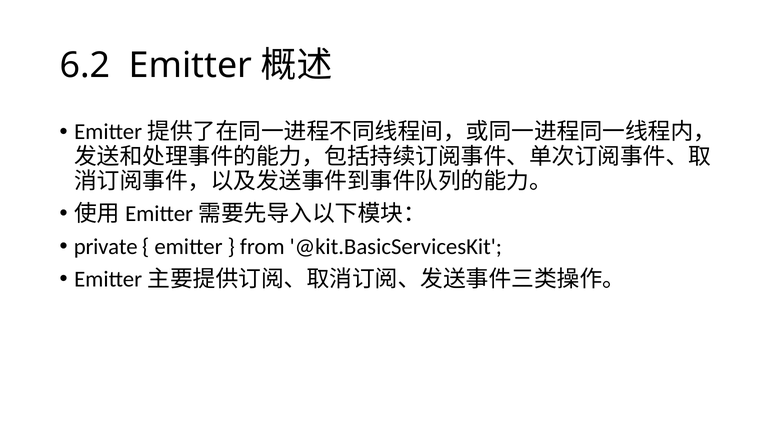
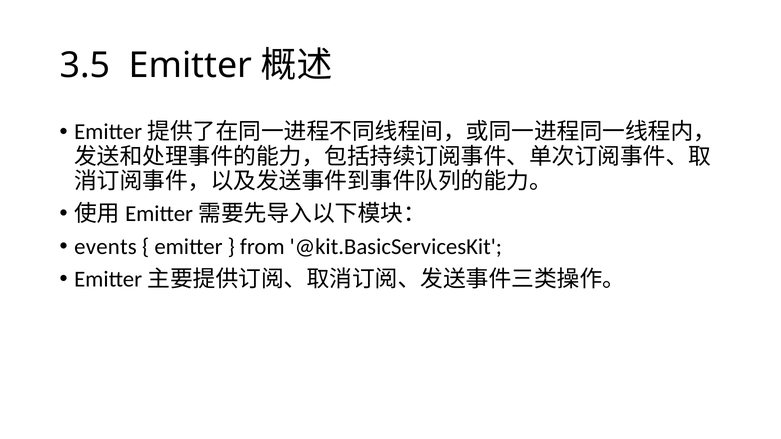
6.2: 6.2 -> 3.5 (85, 66)
private: private -> events (105, 247)
